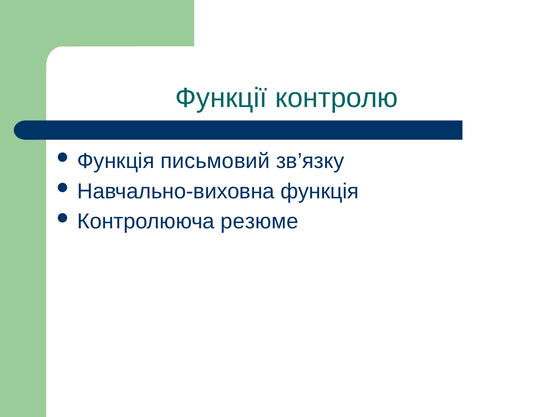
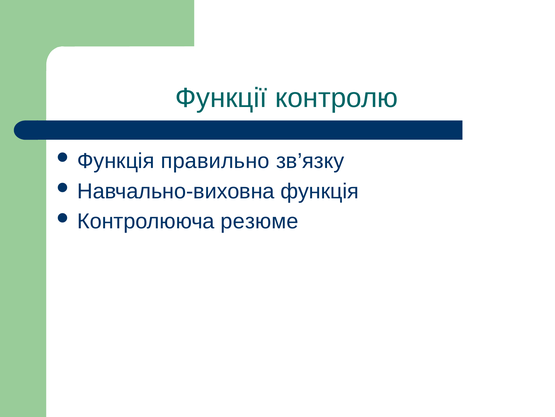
письмовий: письмовий -> правильно (215, 161)
